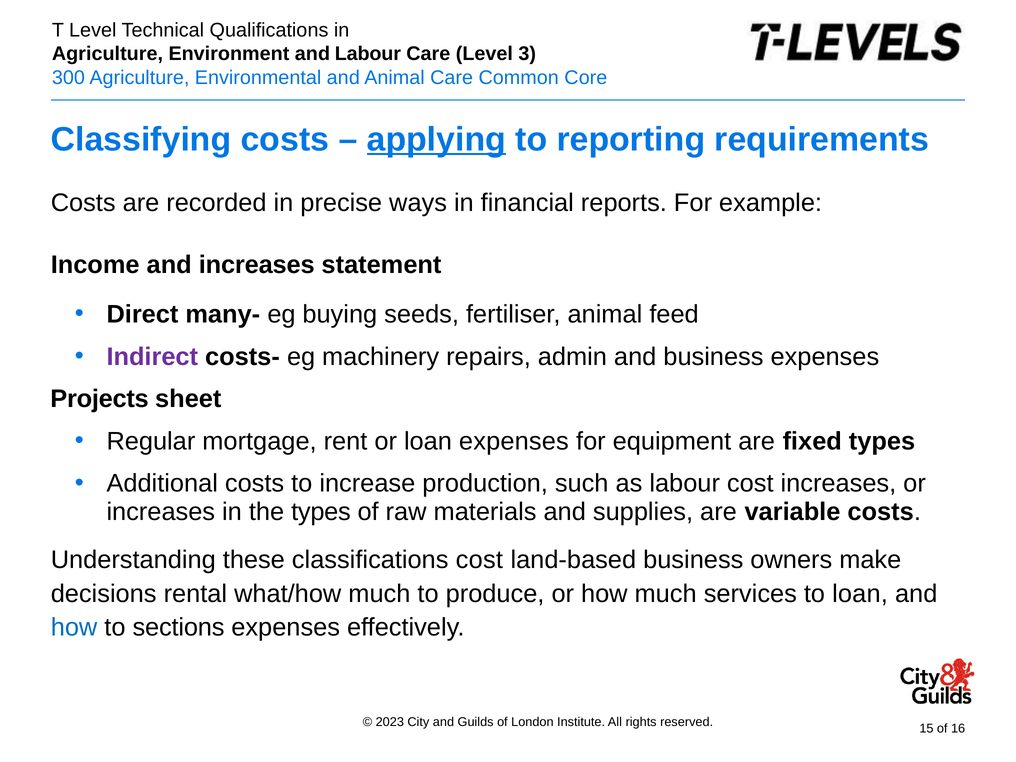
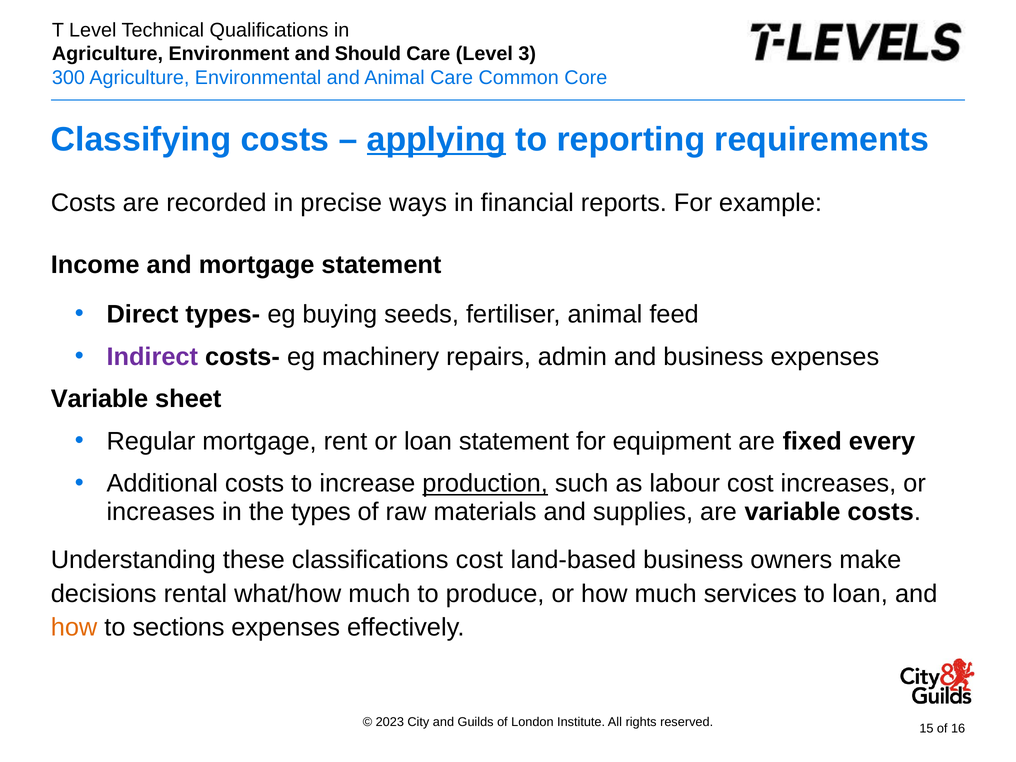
and Labour: Labour -> Should (368, 54)
and increases: increases -> mortgage (257, 265)
many-: many- -> types- (223, 314)
Projects: Projects -> Variable (100, 399)
loan expenses: expenses -> statement (514, 441)
fixed types: types -> every (882, 441)
production underline: none -> present (485, 484)
how colour: blue -> orange (74, 628)
